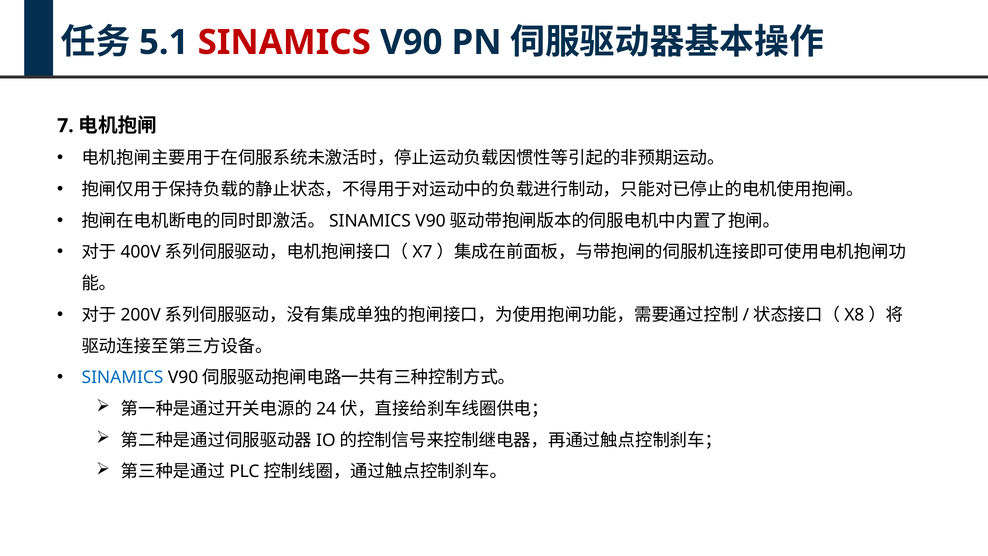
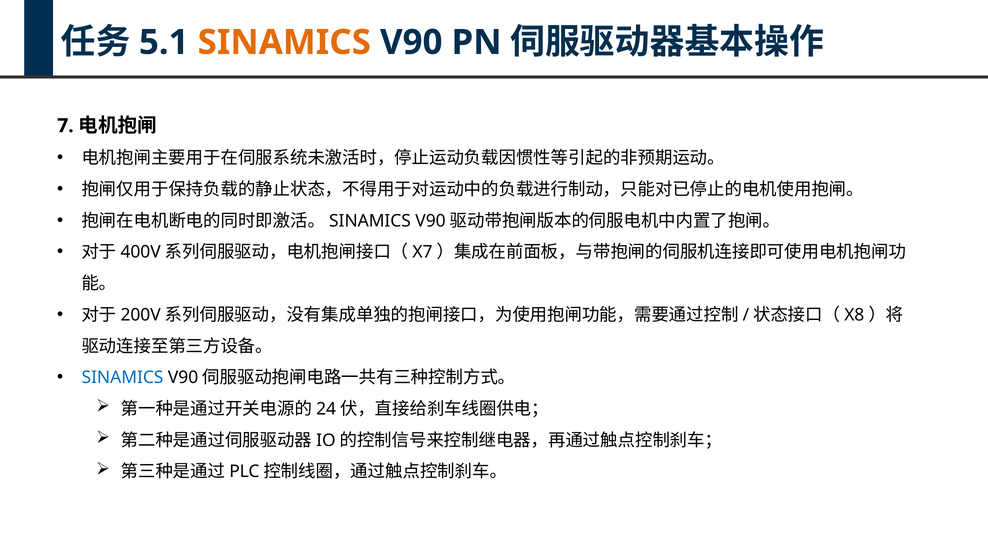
SINAMICS colour: red -> orange (284, 42)
